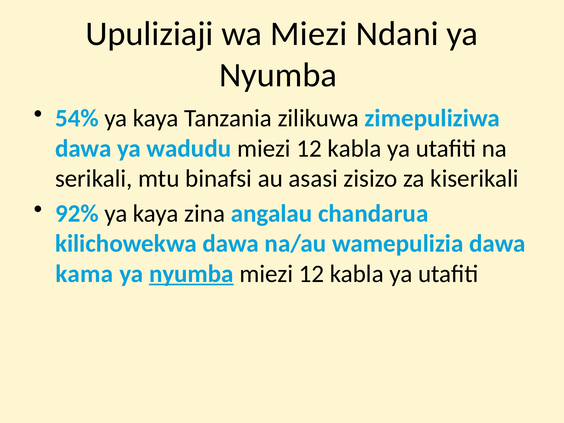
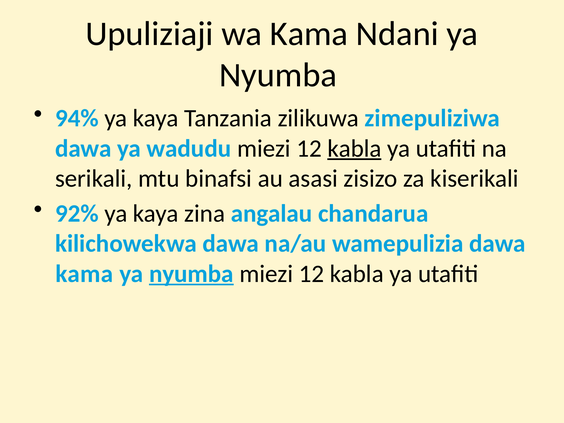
wa Miezi: Miezi -> Kama (309, 34)
54%: 54% -> 94% (77, 118)
kabla underline: none -> present (354, 148)
